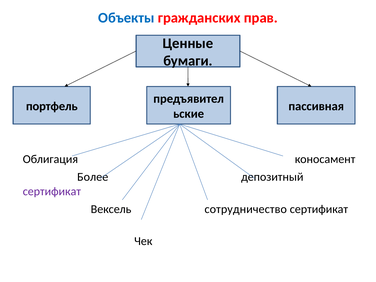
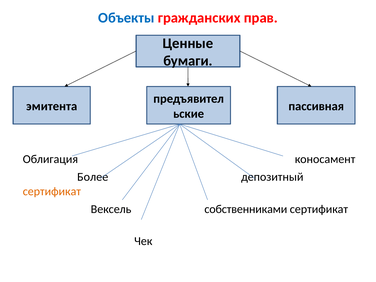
портфель: портфель -> эмитента (52, 106)
сертификат colour: purple -> orange (52, 191)
сотрудничество: сотрудничество -> собственниками (246, 209)
